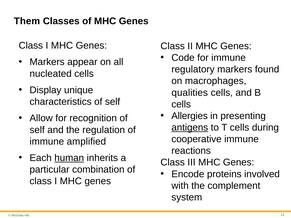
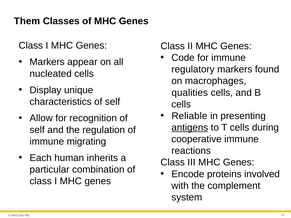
Allergies: Allergies -> Reliable (189, 116)
amplified: amplified -> migrating (86, 142)
human underline: present -> none (69, 158)
